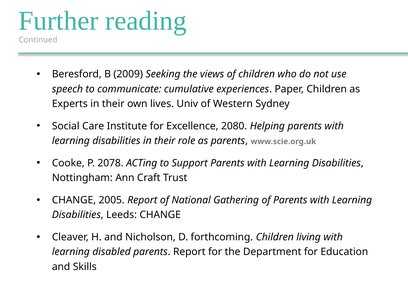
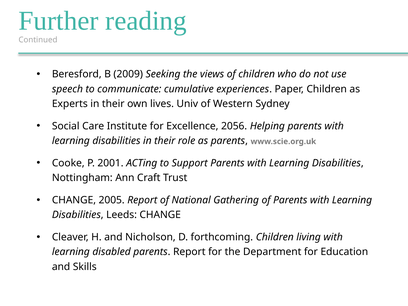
2080: 2080 -> 2056 (234, 126)
2078: 2078 -> 2001 (110, 163)
